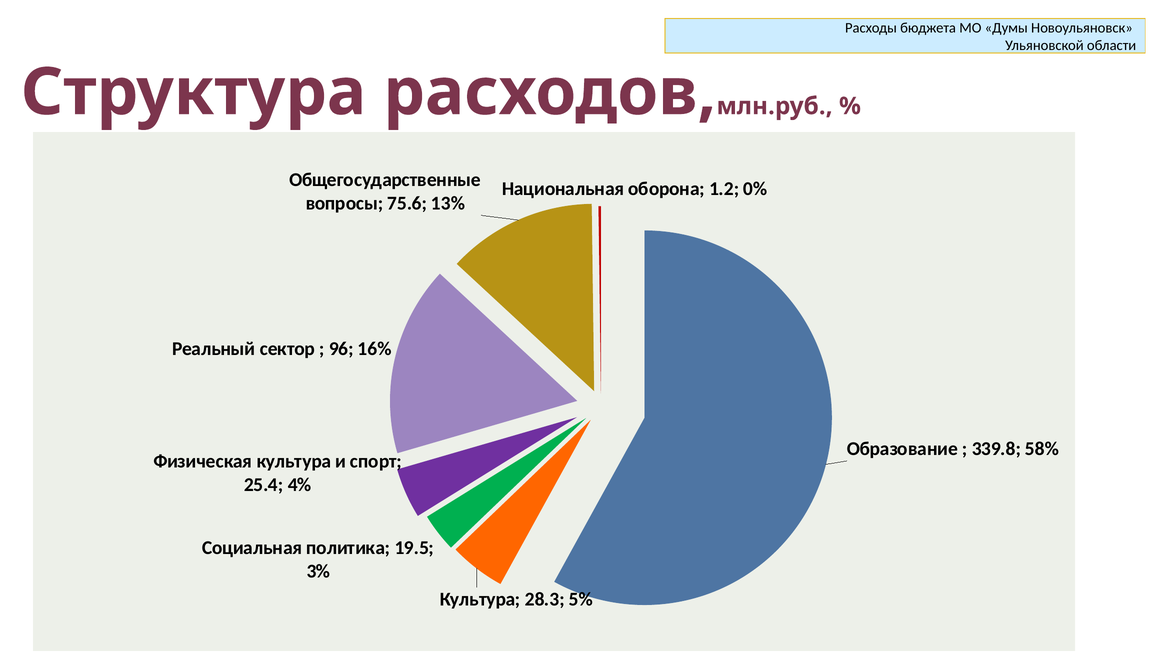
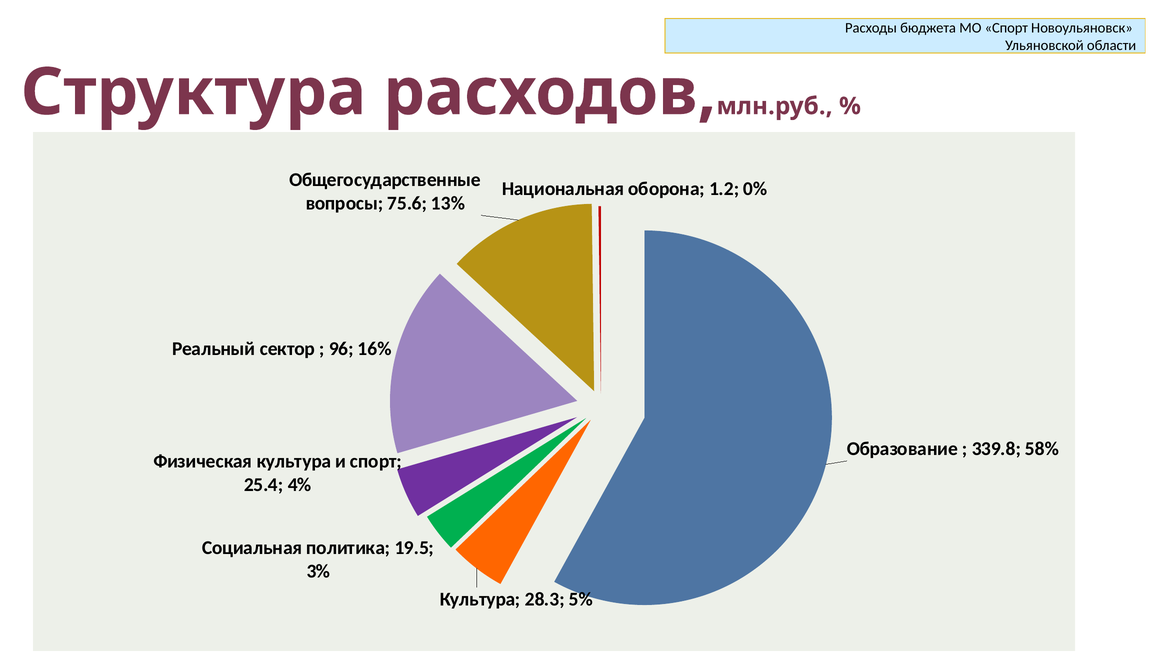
МО Думы: Думы -> Спорт (1006, 28)
